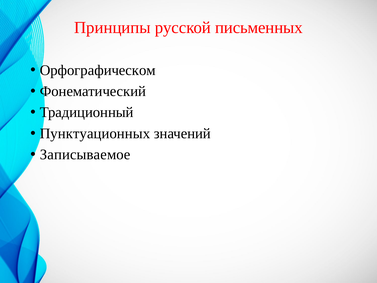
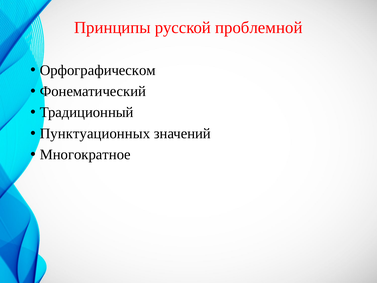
письменных: письменных -> проблемной (259, 27)
Записываемое: Записываемое -> Многократное (85, 154)
